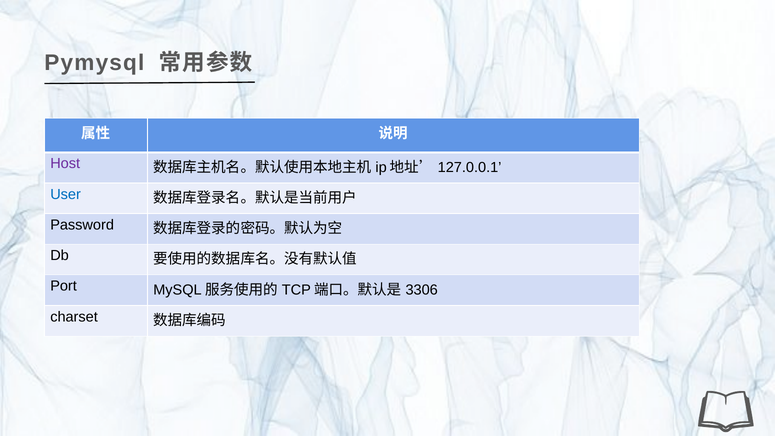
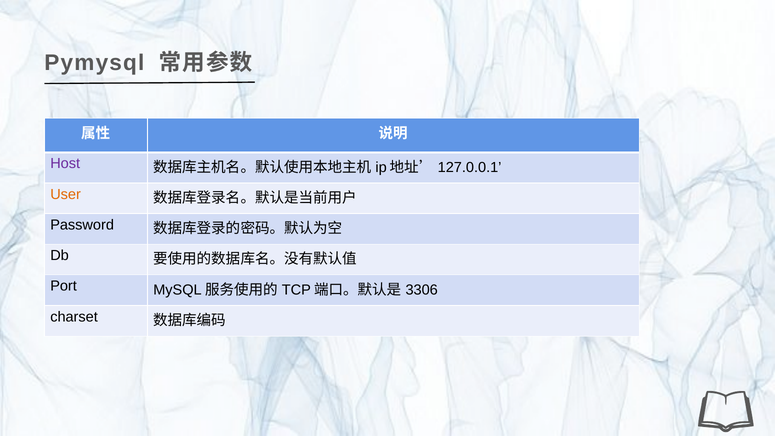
User colour: blue -> orange (66, 194)
